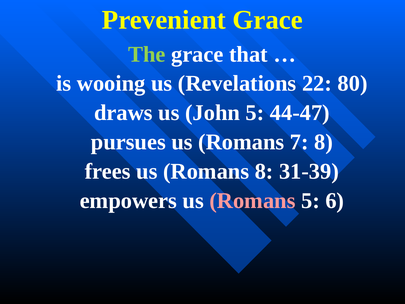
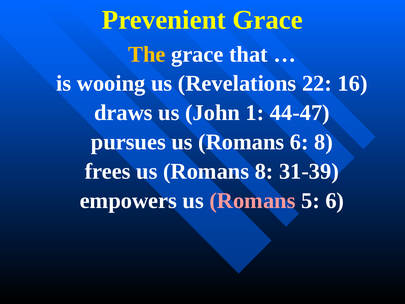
The colour: light green -> yellow (147, 54)
80: 80 -> 16 (353, 83)
John 5: 5 -> 1 (255, 113)
Romans 7: 7 -> 6 (299, 142)
